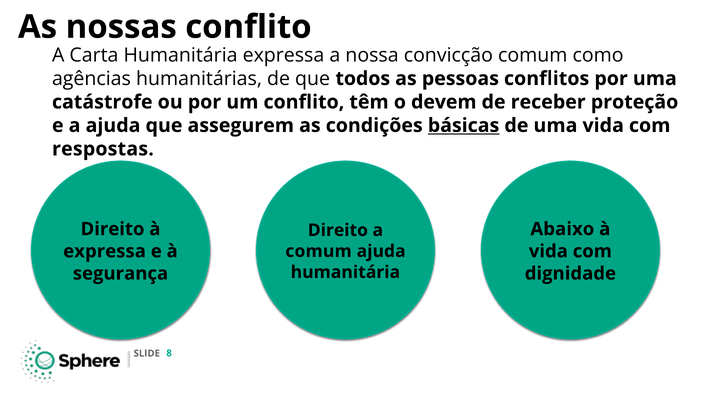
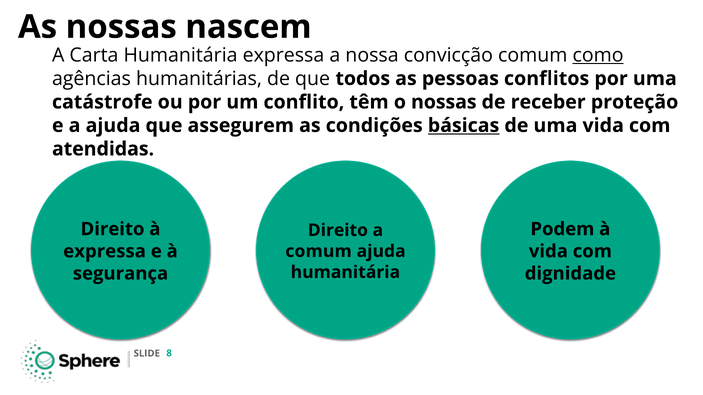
nossas conflito: conflito -> nascem (248, 27)
como underline: none -> present (598, 55)
o devem: devem -> nossas (444, 102)
respostas: respostas -> atendidas (103, 149)
Abaixo: Abaixo -> Podem (562, 229)
